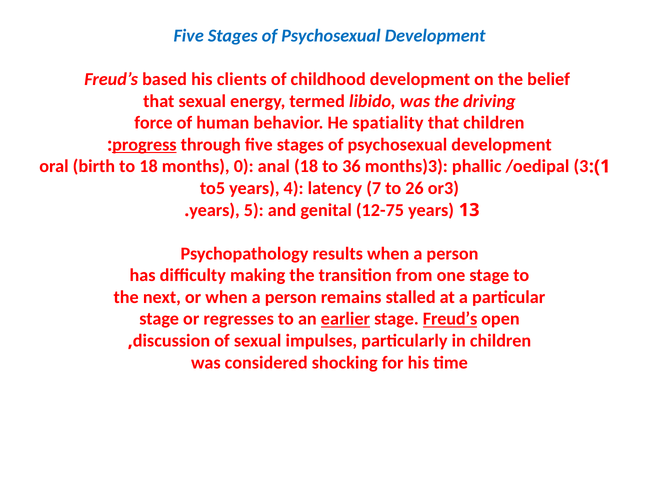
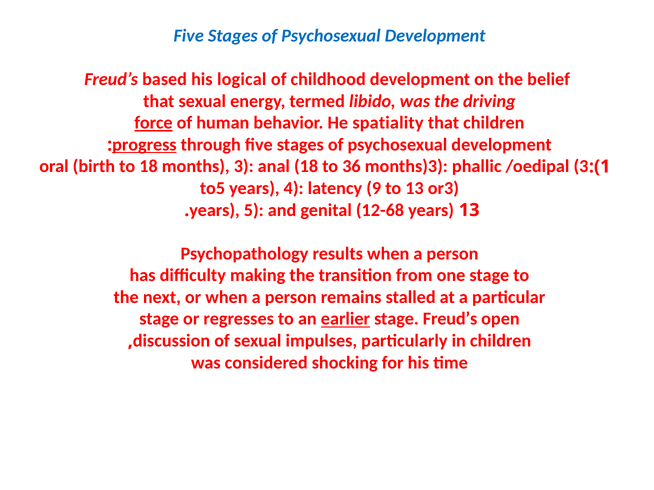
clients: clients -> logical (242, 79)
force underline: none -> present (153, 123)
months 0: 0 -> 3 (244, 167)
7: 7 -> 9 (374, 188)
to 26: 26 -> 13 (414, 188)
12-75: 12-75 -> 12-68 (380, 210)
Freud’s underline: present -> none (450, 319)
